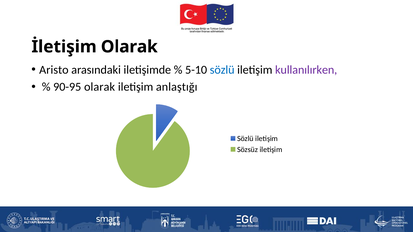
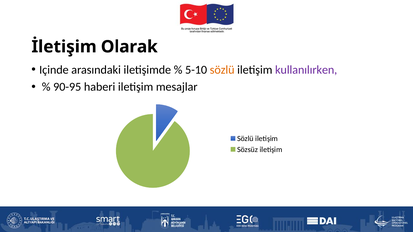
Aristo: Aristo -> Içinde (54, 70)
sözlü colour: blue -> orange (222, 70)
90-95 olarak: olarak -> haberi (100, 87)
anlaştığı: anlaştığı -> mesajlar (177, 87)
